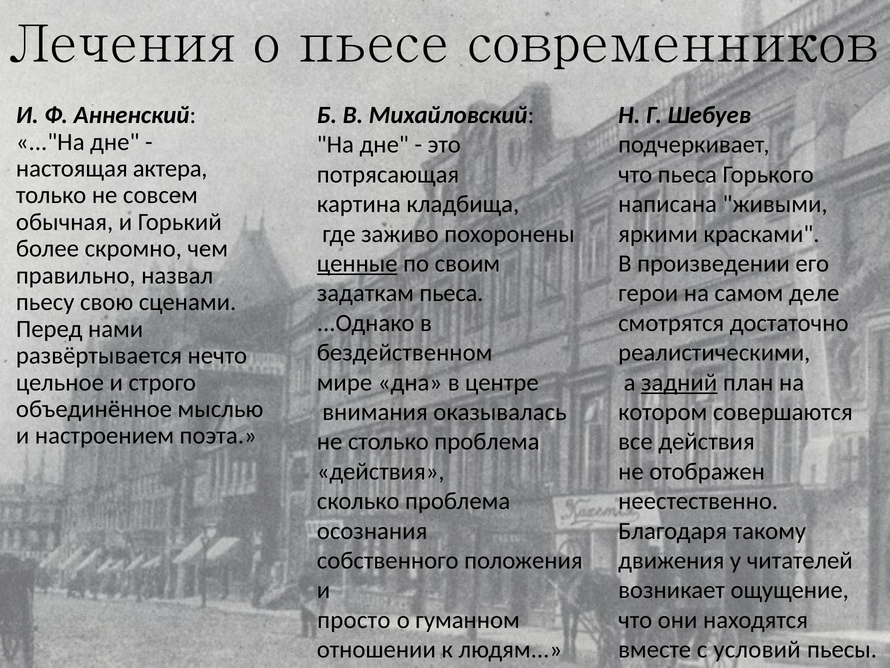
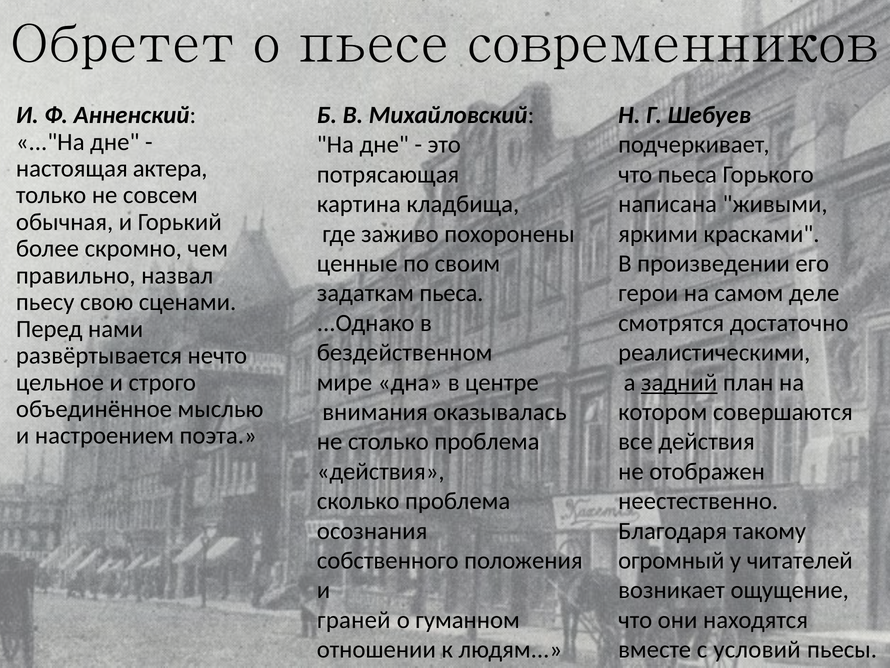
Лечения: Лечения -> Обретет (123, 44)
ценные underline: present -> none (357, 263)
движения: движения -> огромный (671, 560)
просто: просто -> граней (354, 620)
